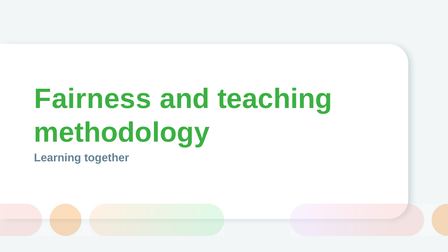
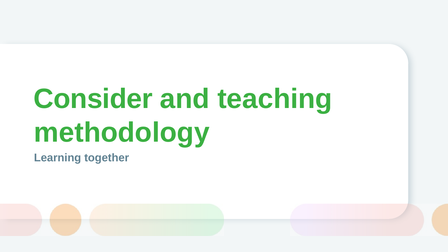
Fairness: Fairness -> Consider (93, 99)
